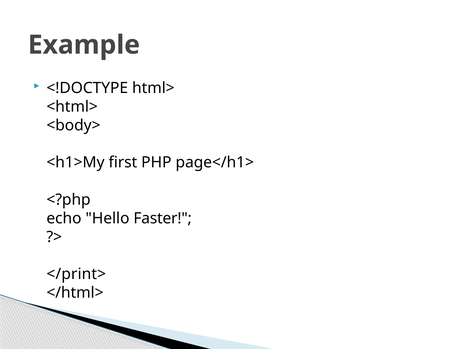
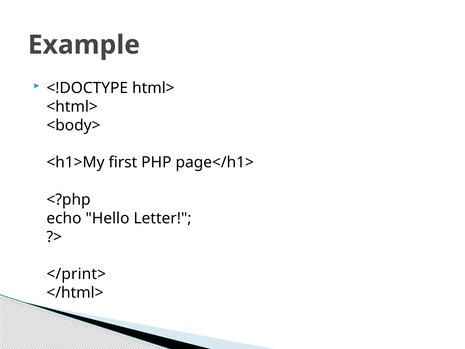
Faster: Faster -> Letter (163, 218)
